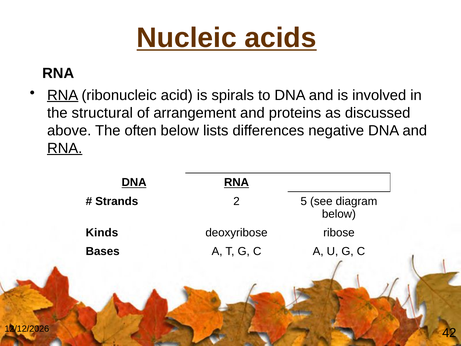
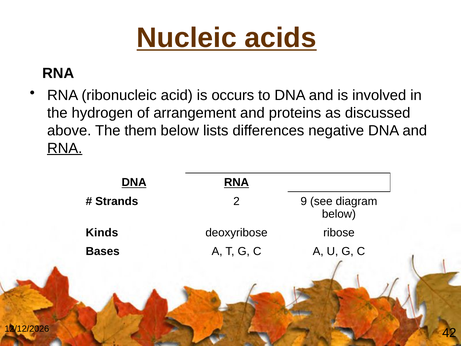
RNA underline: present -> none (63, 95)
spirals: spirals -> occurs (233, 95)
structural: structural -> hydrogen (102, 113)
often: often -> them (141, 130)
5: 5 -> 9 (304, 201)
